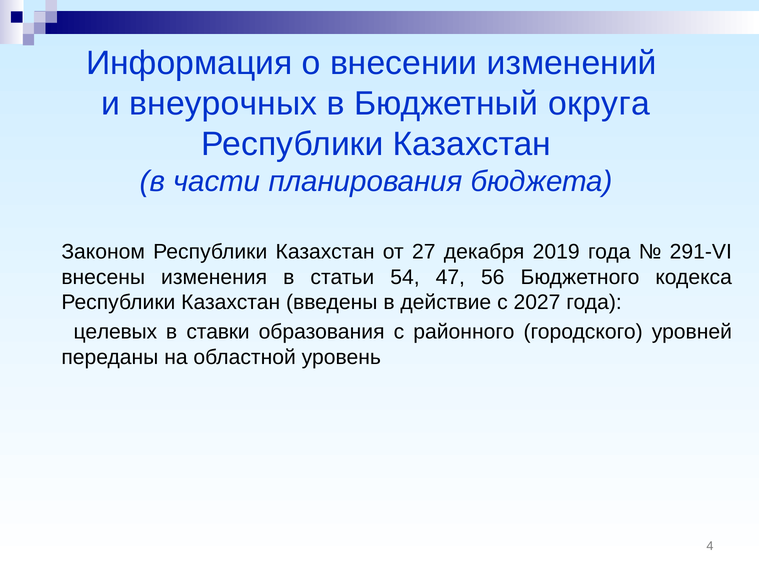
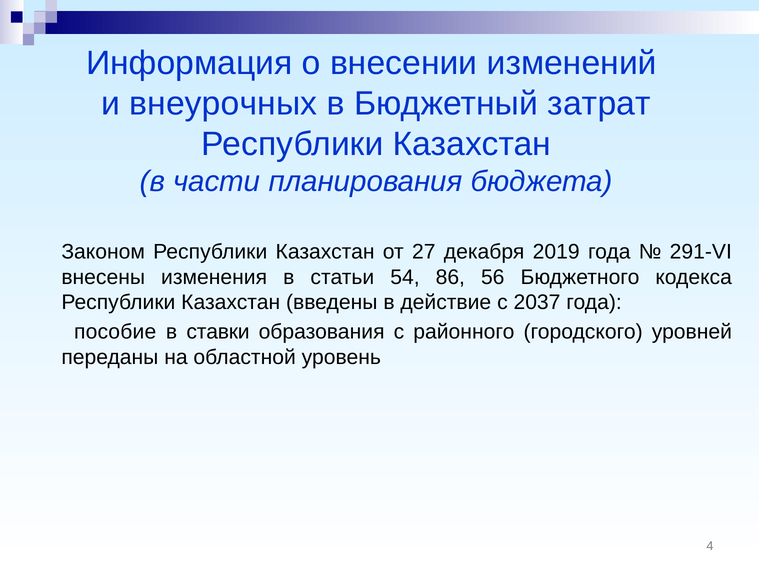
округа: округа -> затрат (599, 104)
47: 47 -> 86 (450, 277)
2027: 2027 -> 2037 (537, 303)
целевых: целевых -> пособие (115, 332)
